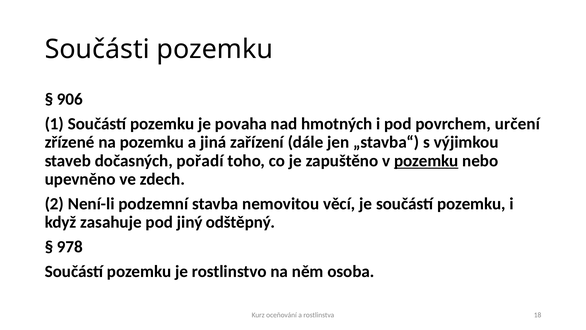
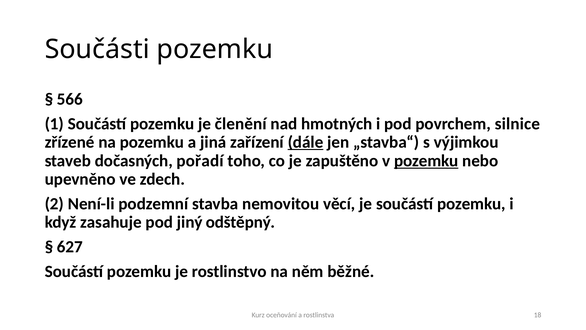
906: 906 -> 566 (70, 99)
povaha: povaha -> členění (241, 124)
určení: určení -> silnice (517, 124)
dále underline: none -> present (305, 142)
978: 978 -> 627 (70, 247)
osoba: osoba -> běžné (351, 271)
